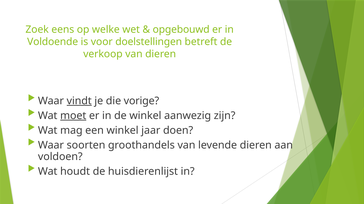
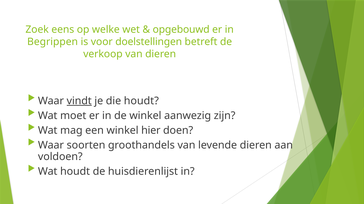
Voldoende: Voldoende -> Begrippen (53, 42)
die vorige: vorige -> houdt (141, 101)
moet underline: present -> none (73, 116)
jaar: jaar -> hier (151, 131)
